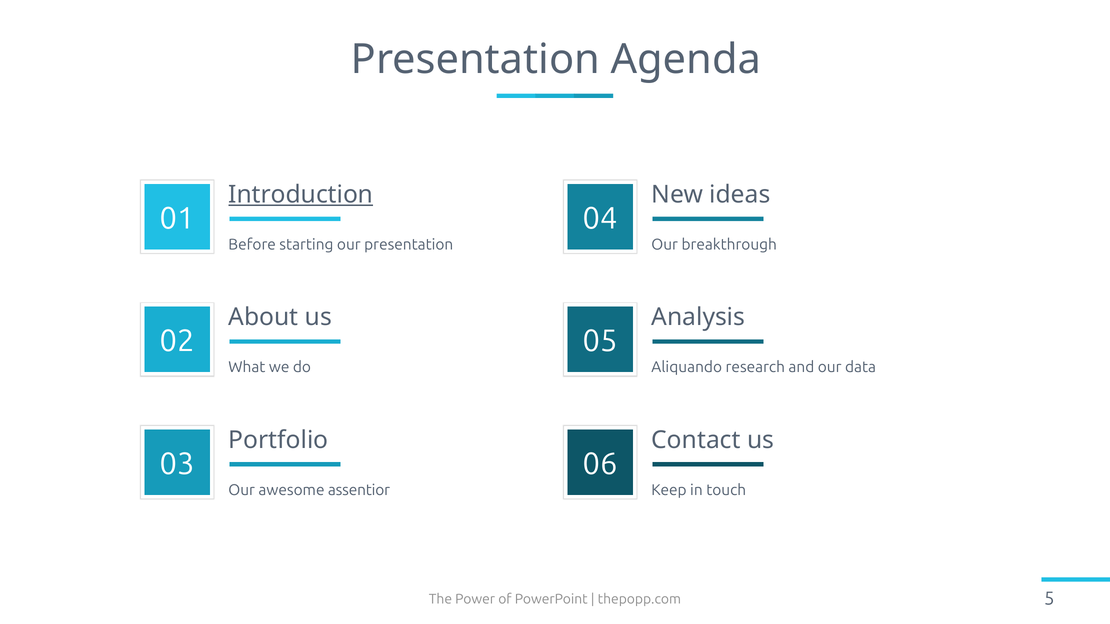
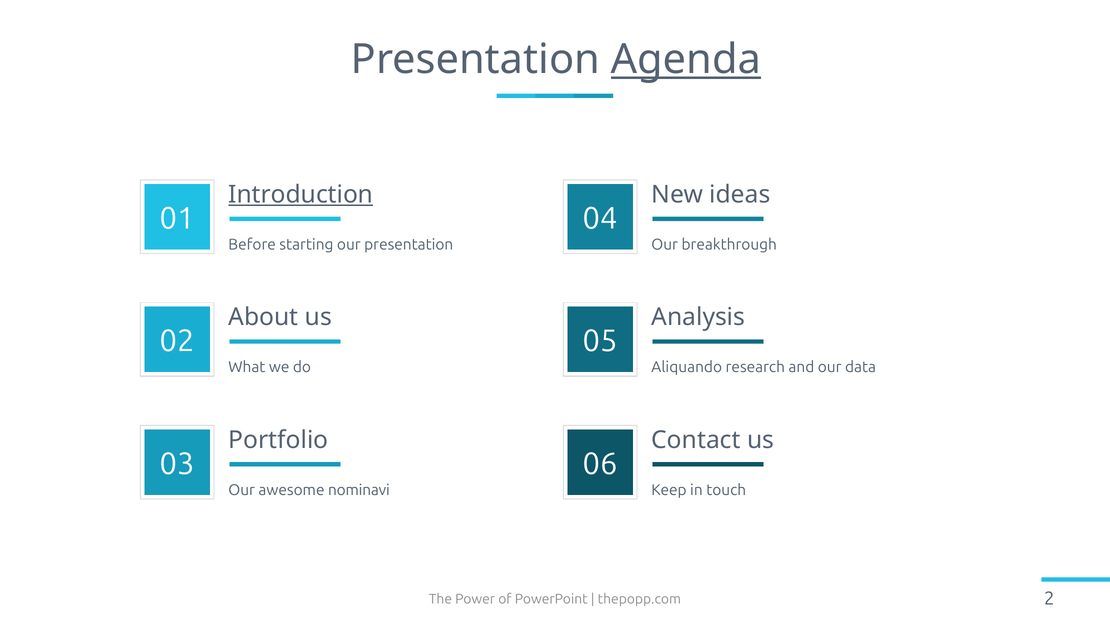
Agenda underline: none -> present (686, 60)
assentior: assentior -> nominavi (359, 490)
5: 5 -> 2 (1049, 599)
